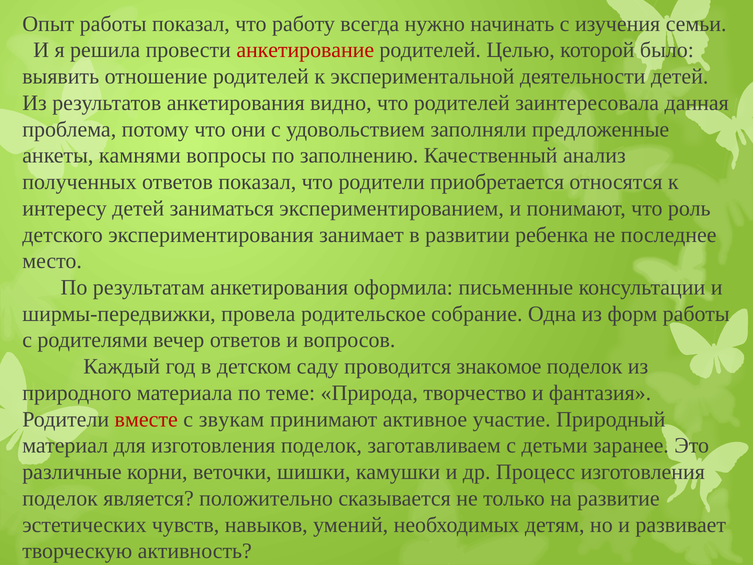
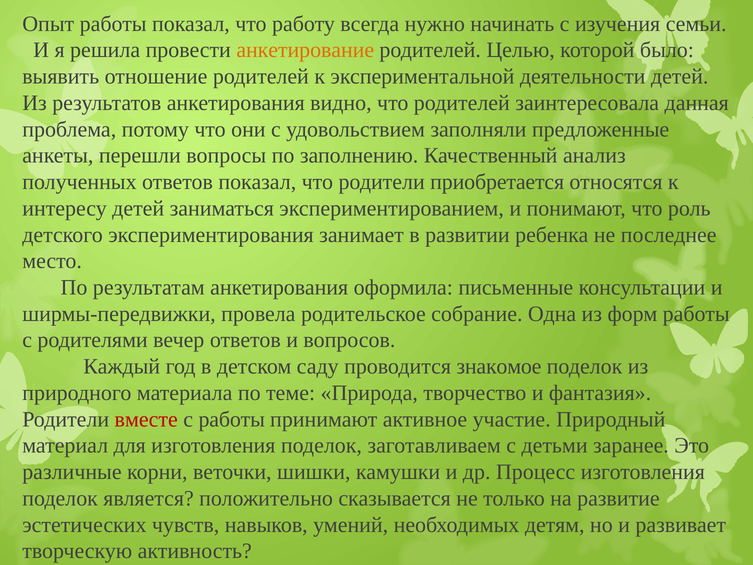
анкетирование colour: red -> orange (305, 50)
камнями: камнями -> перешли (140, 156)
с звукам: звукам -> работы (232, 419)
